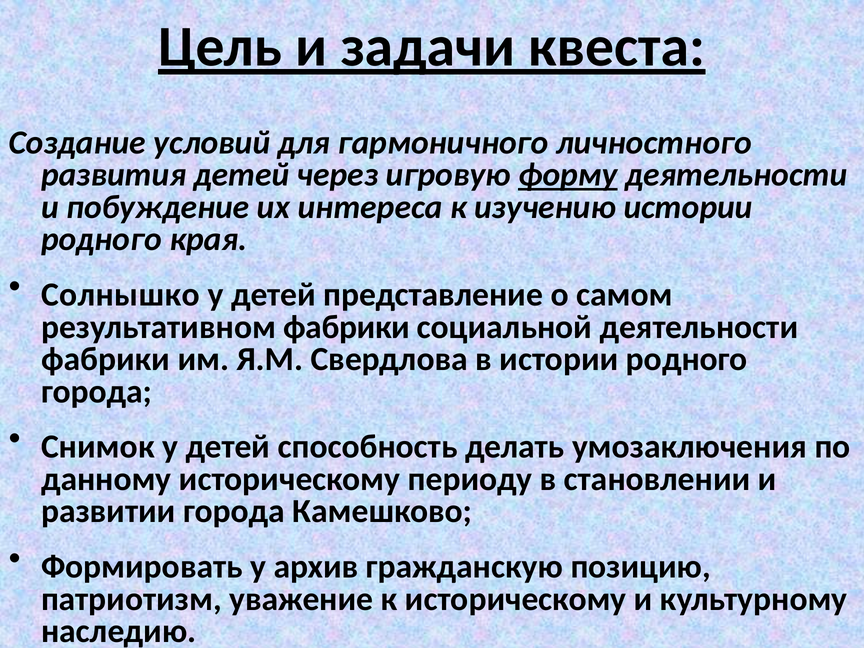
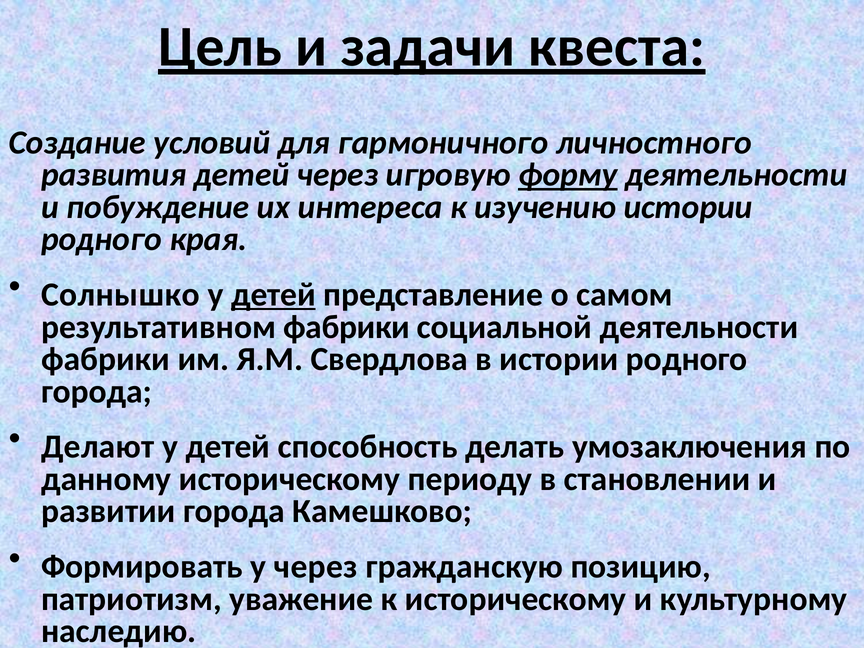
детей underline: none -> present (273, 295)
Снимок: Снимок -> Делают (98, 447)
у архив: архив -> через (316, 567)
